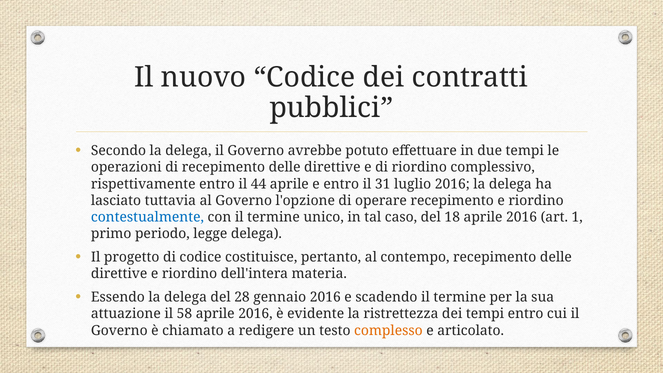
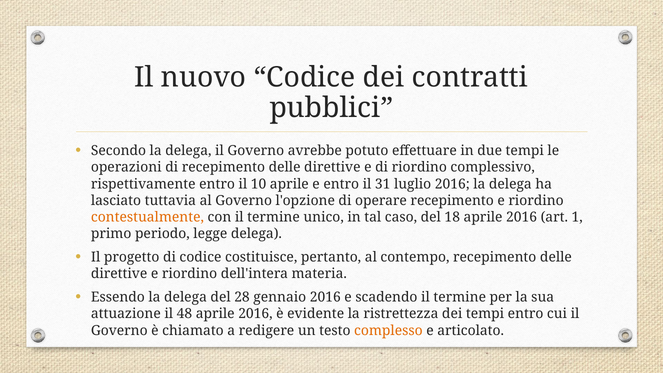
44: 44 -> 10 (259, 184)
contestualmente colour: blue -> orange (147, 217)
58: 58 -> 48 (184, 314)
